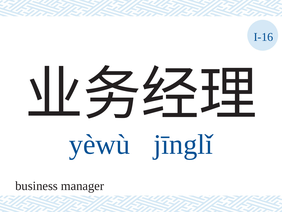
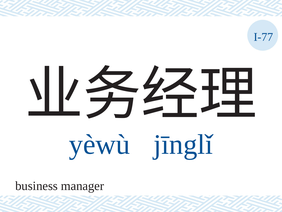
I-16: I-16 -> I-77 (263, 37)
